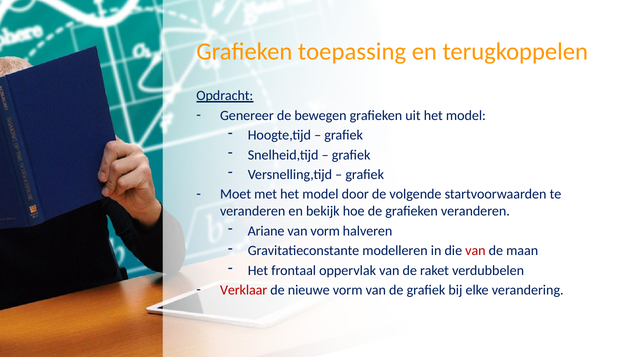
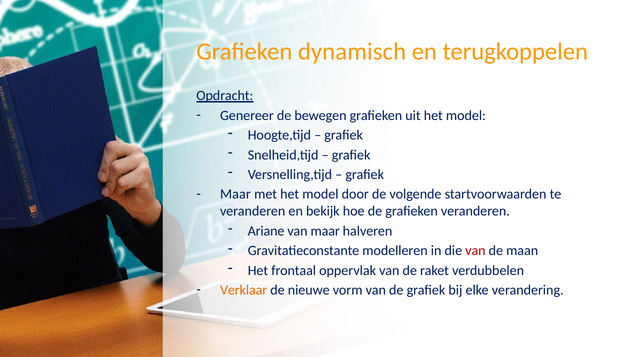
toepassing: toepassing -> dynamisch (352, 52)
Moet: Moet -> Maar (235, 194)
van vorm: vorm -> maar (325, 231)
Verklaar colour: red -> orange (244, 290)
